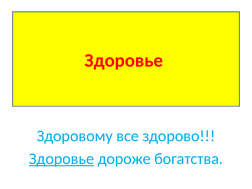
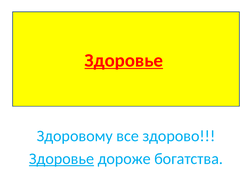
Здоровье underline: none -> present (124, 60)
